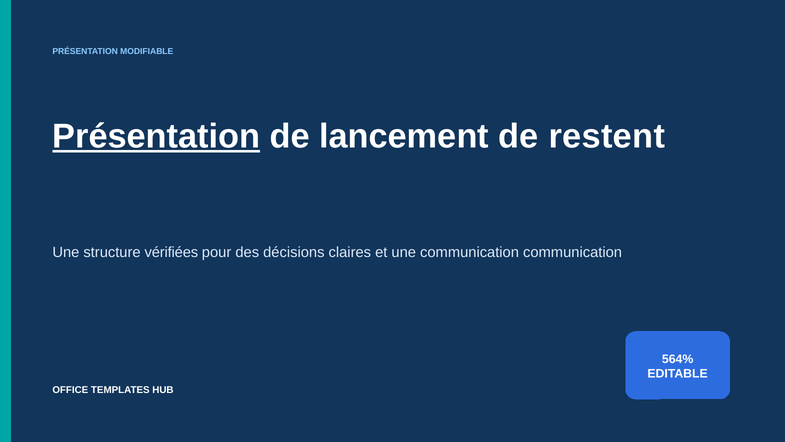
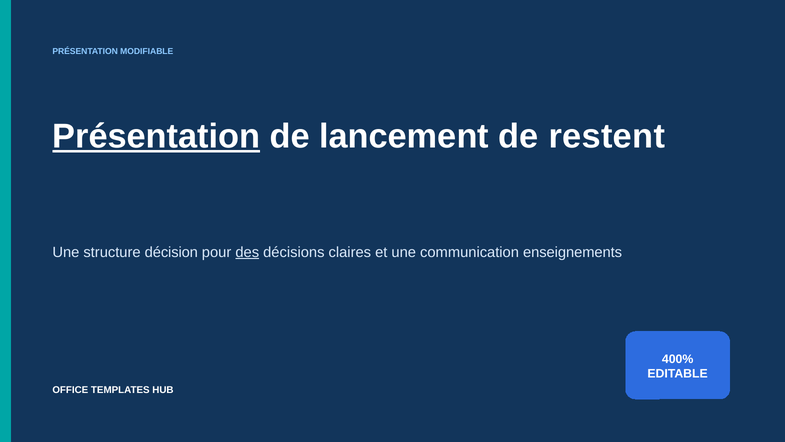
vérifiées: vérifiées -> décision (171, 252)
des underline: none -> present (247, 252)
communication communication: communication -> enseignements (573, 252)
564%: 564% -> 400% (678, 359)
